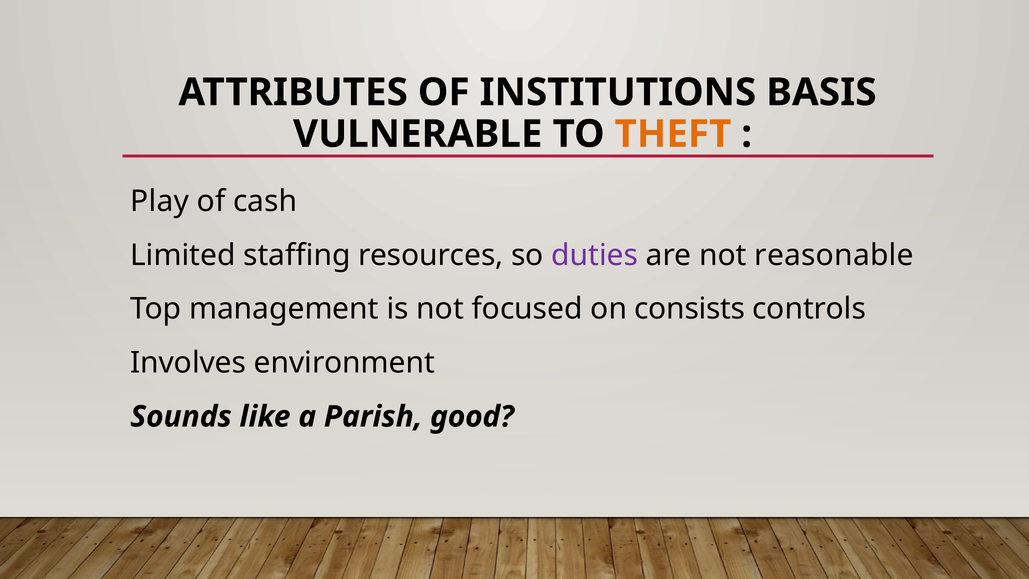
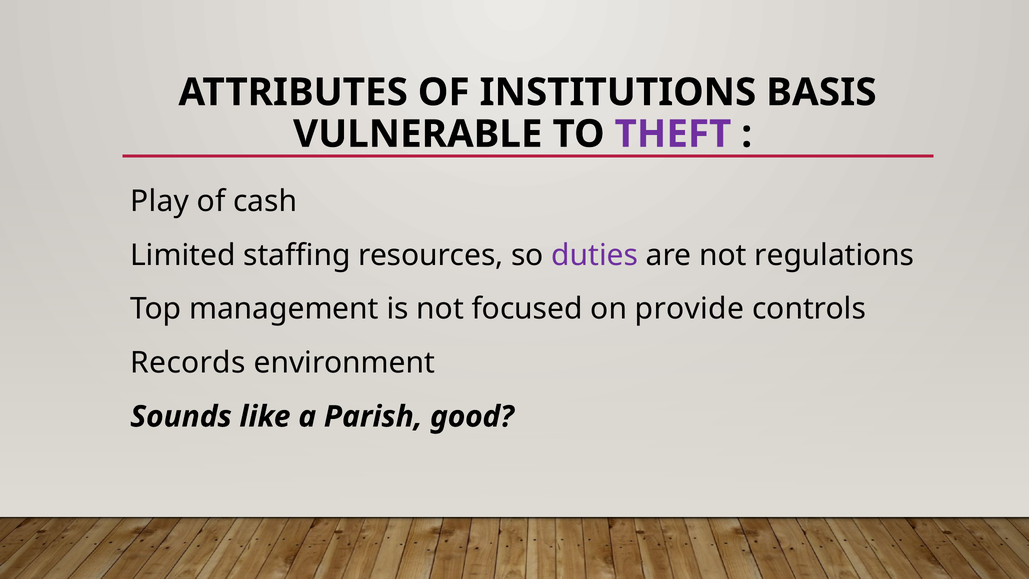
THEFT colour: orange -> purple (673, 134)
reasonable: reasonable -> regulations (834, 255)
consists: consists -> provide (689, 309)
Involves: Involves -> Records (188, 363)
